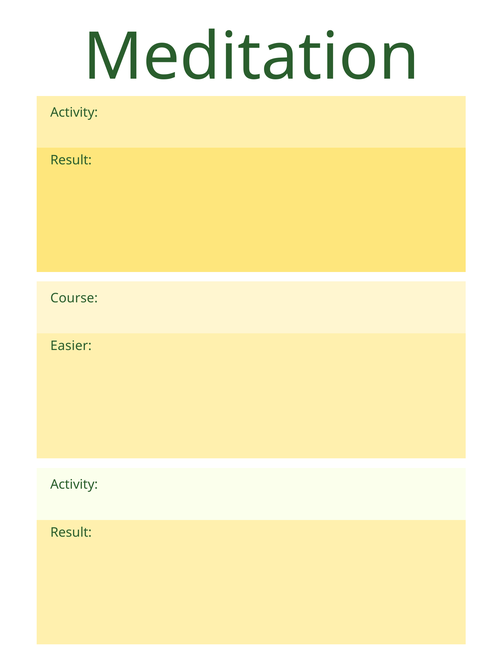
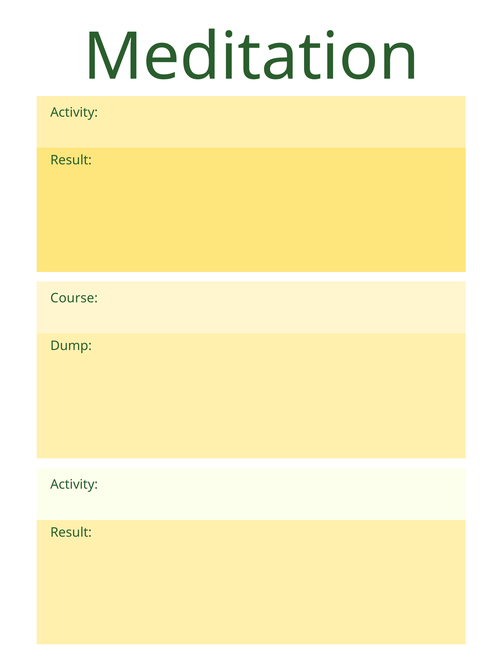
Easier: Easier -> Dump (71, 346)
